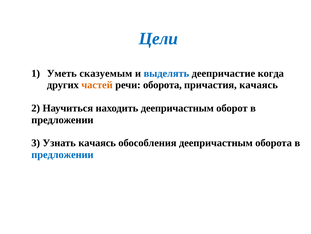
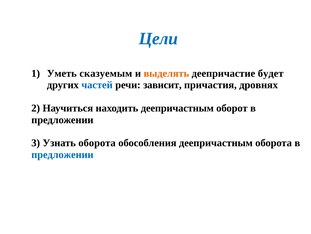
выделять colour: blue -> orange (166, 73)
когда: когда -> будет (271, 73)
частей colour: orange -> blue (97, 85)
речи оборота: оборота -> зависит (162, 85)
причастия качаясь: качаясь -> дровнях (259, 85)
Узнать качаясь: качаясь -> оборота (97, 143)
